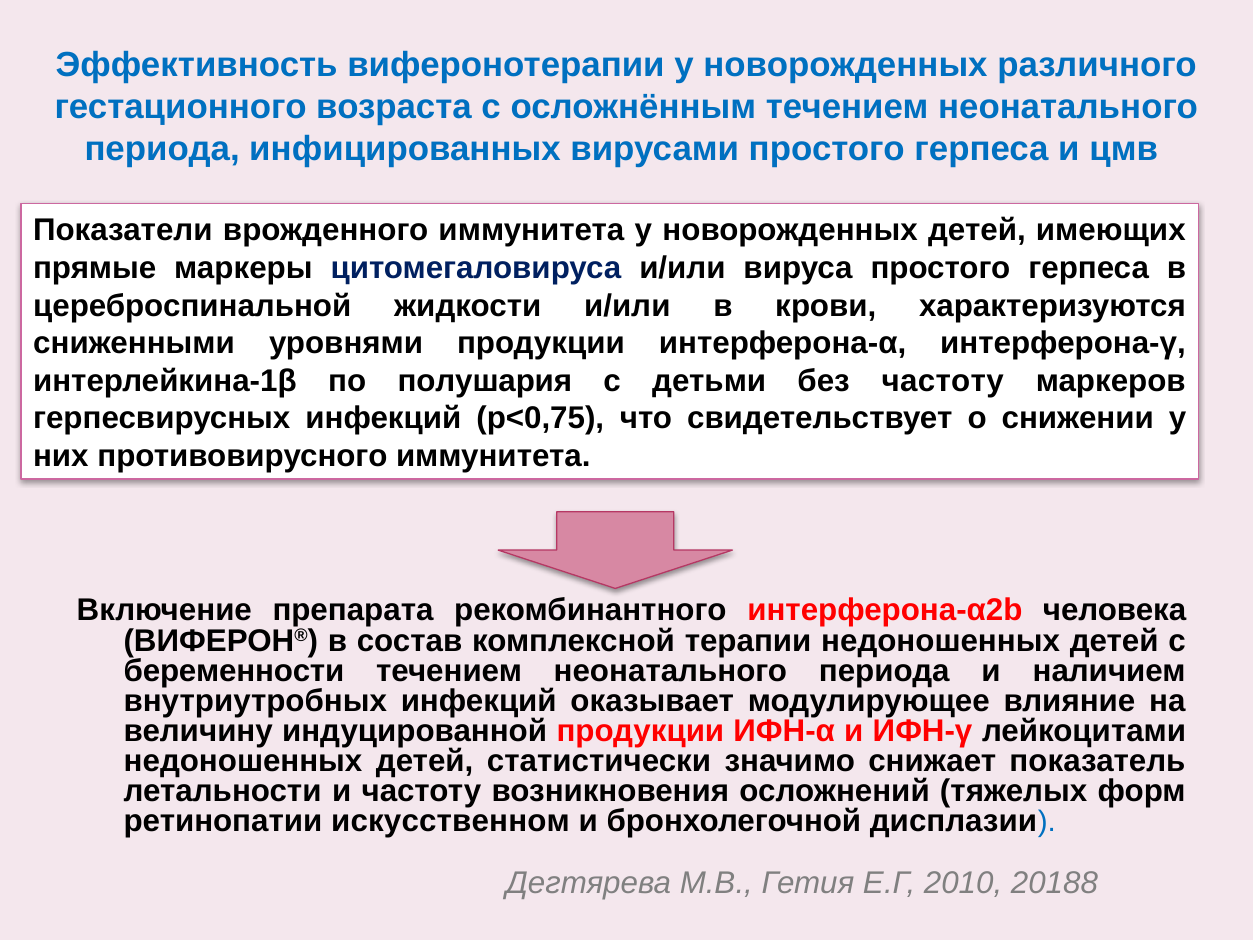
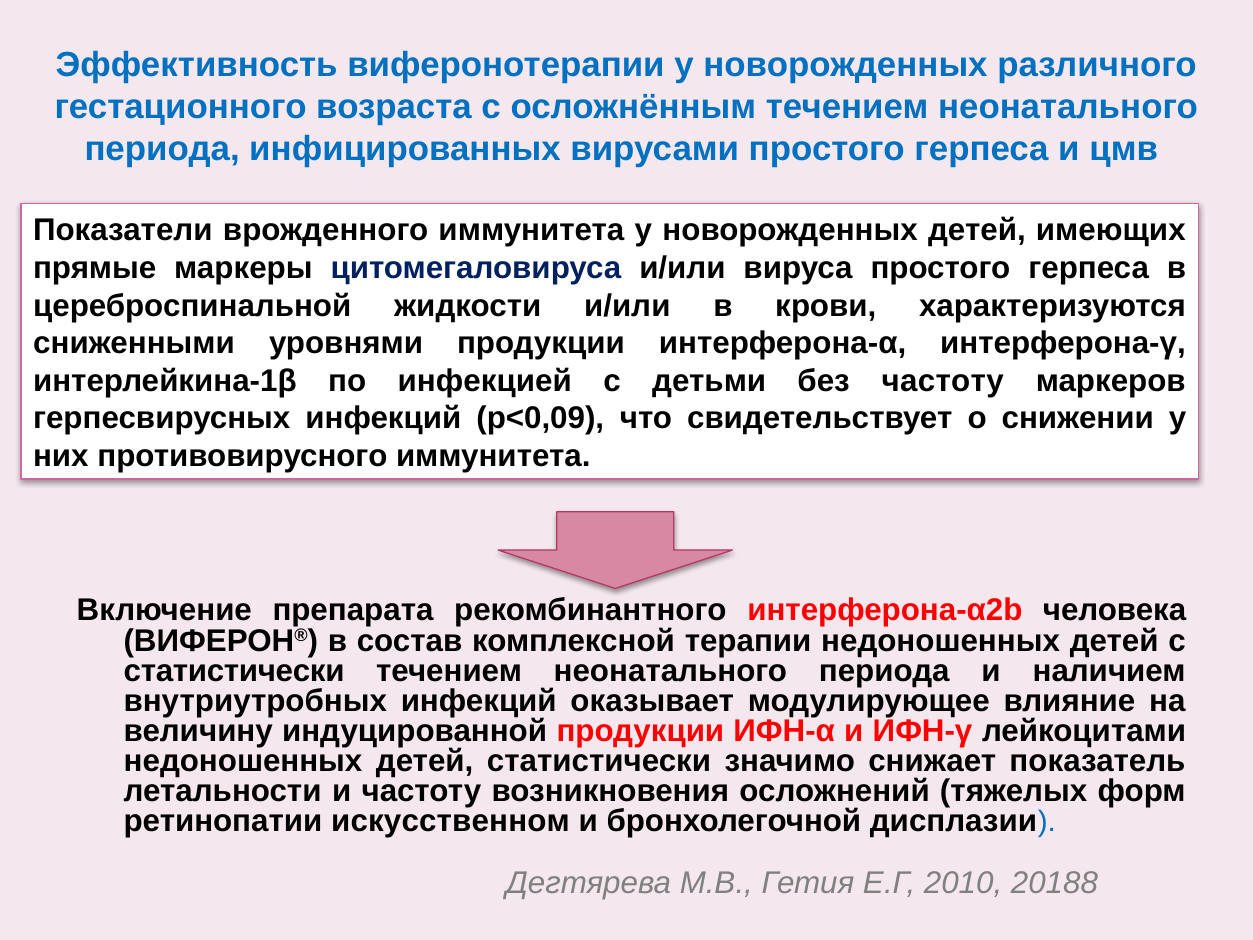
полушария: полушария -> инфекцией (485, 381)
р<0,75: р<0,75 -> р<0,09 (540, 418)
беременности: беременности -> статистически (234, 671)
